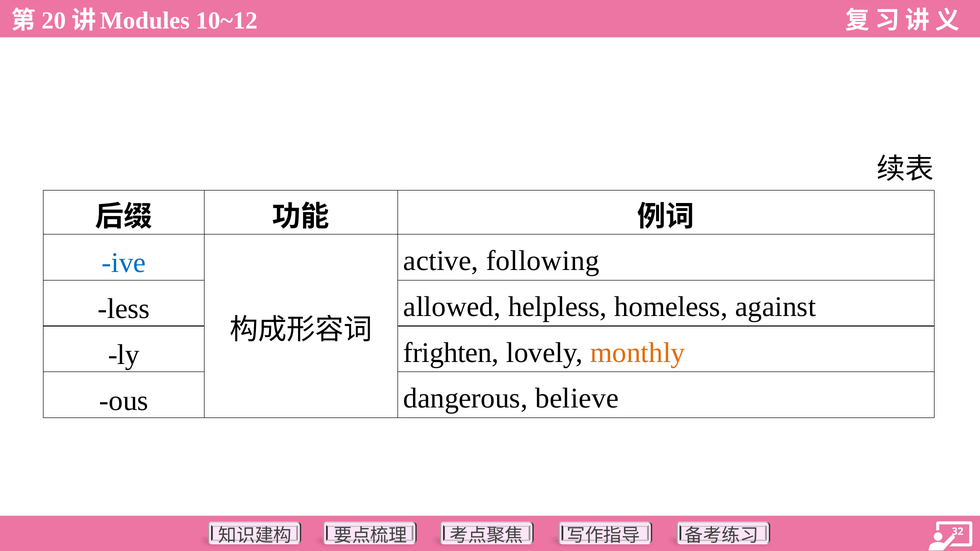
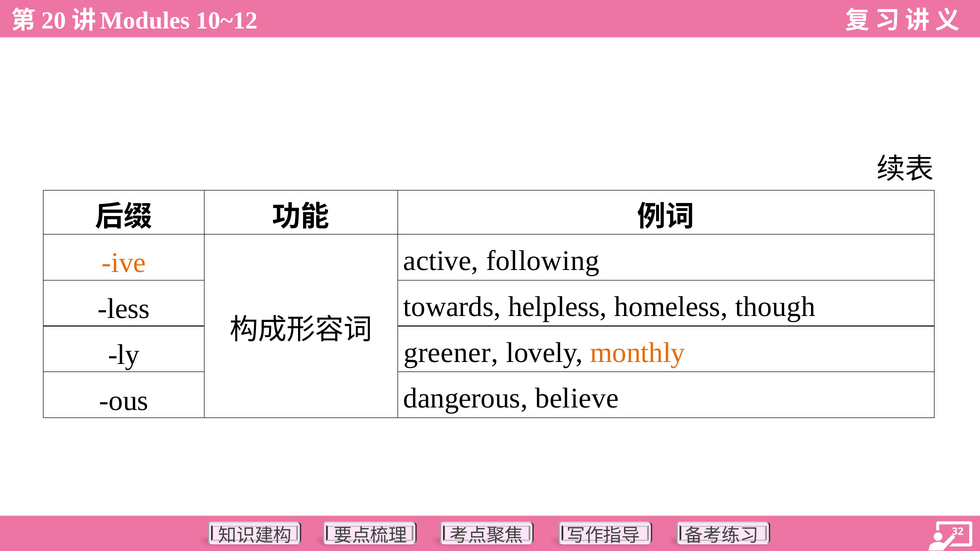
ive colour: blue -> orange (124, 263)
allowed: allowed -> towards (452, 307)
against: against -> though (775, 307)
frighten: frighten -> greener (451, 353)
